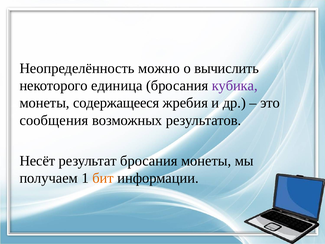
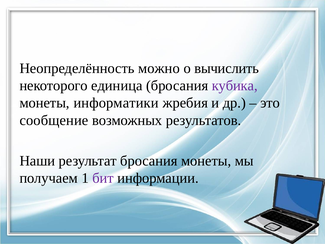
содержащееся: содержащееся -> информатики (116, 103)
сообщения: сообщения -> сообщение (54, 120)
Несёт: Несёт -> Наши (37, 161)
бит colour: orange -> purple (103, 178)
